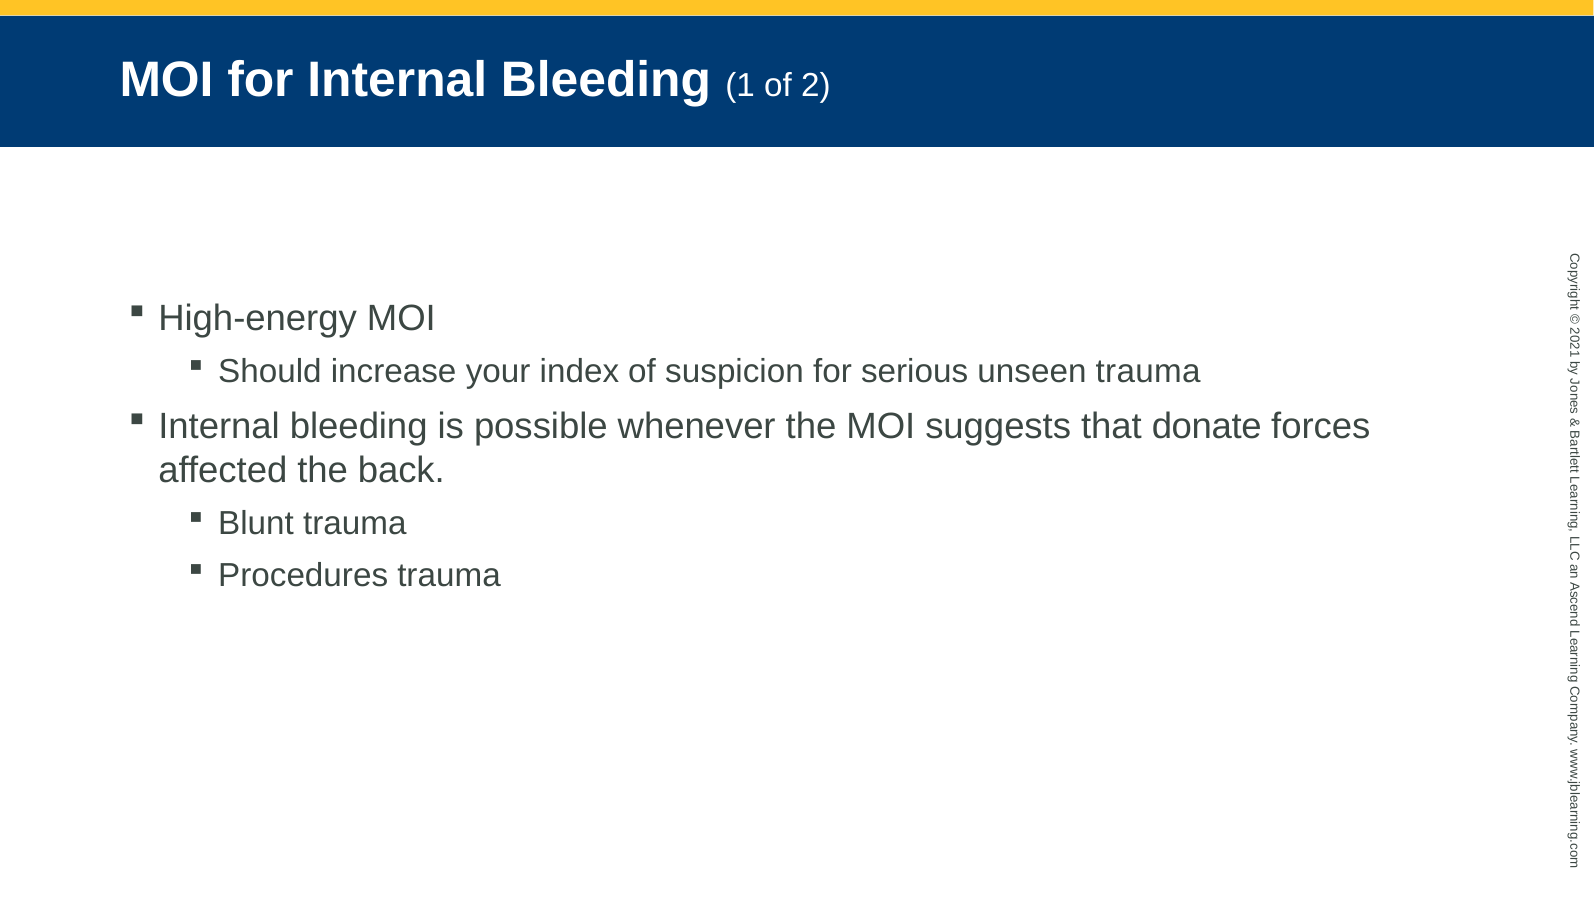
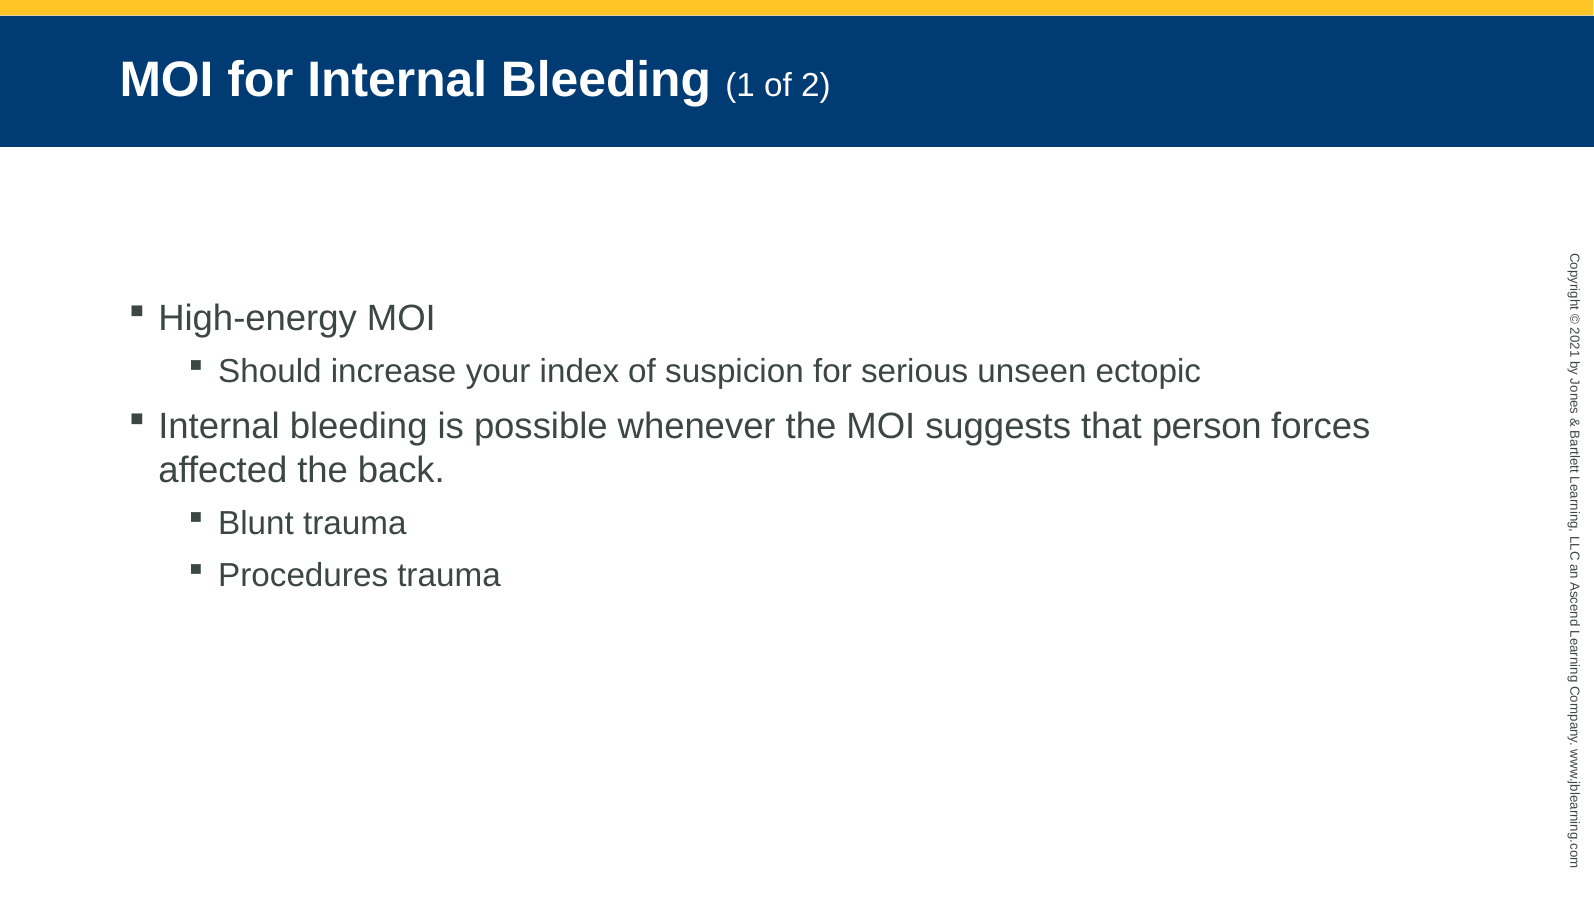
unseen trauma: trauma -> ectopic (1148, 372)
donate: donate -> person (1207, 427)
